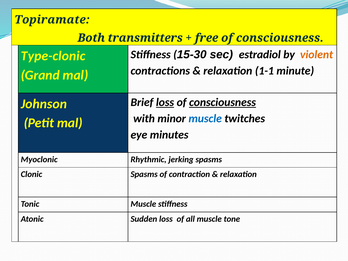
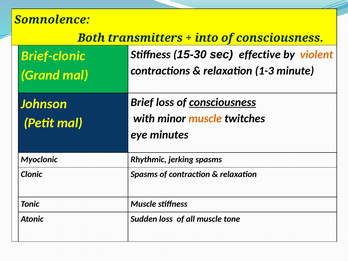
Topiramate: Topiramate -> Somnolence (52, 20)
free: free -> into (207, 38)
estradiol: estradiol -> effective (260, 54)
Type-clonic: Type-clonic -> Brief-clonic (53, 56)
1-1: 1-1 -> 1-3 (264, 71)
loss underline: present -> none (165, 102)
muscle colour: blue -> orange (205, 119)
